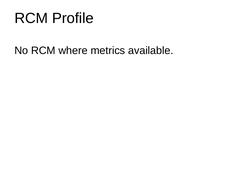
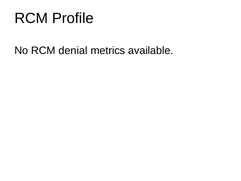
where: where -> denial (73, 51)
